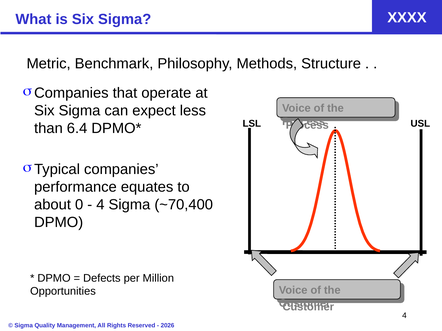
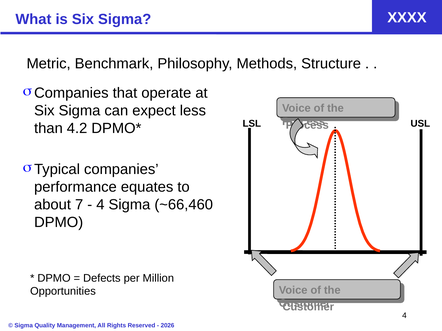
6.4: 6.4 -> 4.2 (77, 128)
0: 0 -> 7 (79, 205)
~70,400: ~70,400 -> ~66,460 (184, 205)
